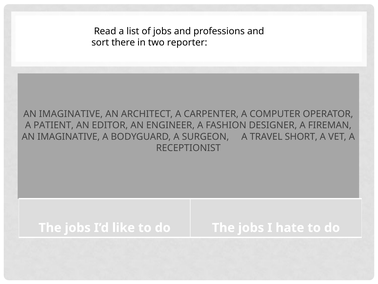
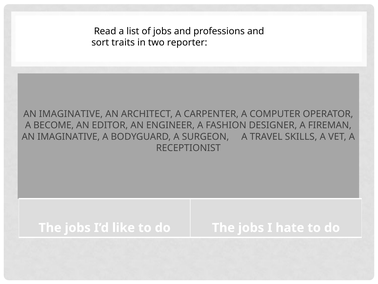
there: there -> traits (123, 42)
PATIENT: PATIENT -> BECOME (54, 125)
SHORT: SHORT -> SKILLS (301, 136)
